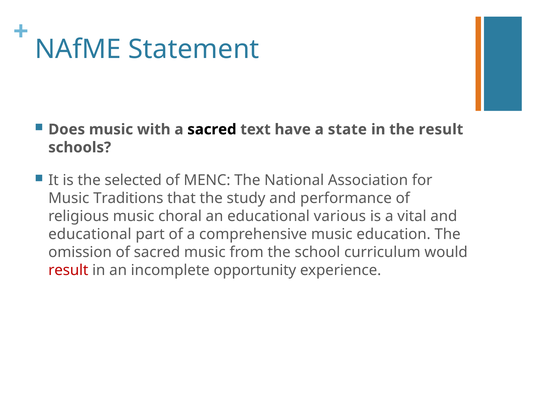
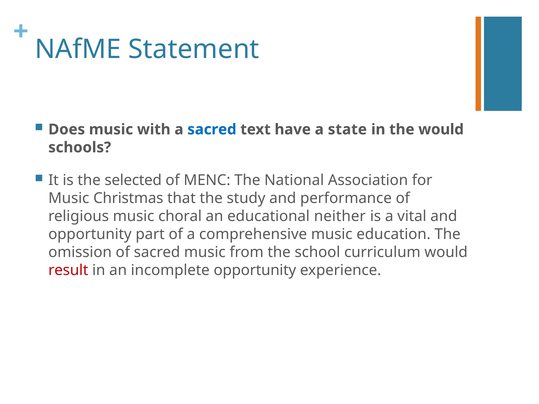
sacred colour: black -> blue (212, 130)
the result: result -> would (441, 130)
Traditions: Traditions -> Christmas (128, 198)
various: various -> neither (340, 216)
educational: educational -> opportunity (90, 234)
